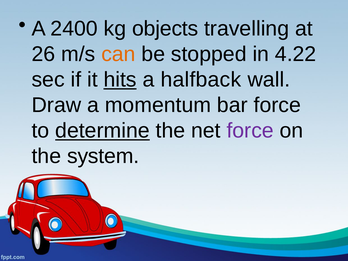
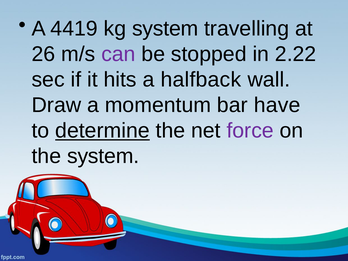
2400: 2400 -> 4419 (74, 29)
kg objects: objects -> system (165, 29)
can colour: orange -> purple (118, 54)
4.22: 4.22 -> 2.22 (296, 54)
hits underline: present -> none (120, 80)
bar force: force -> have (277, 105)
